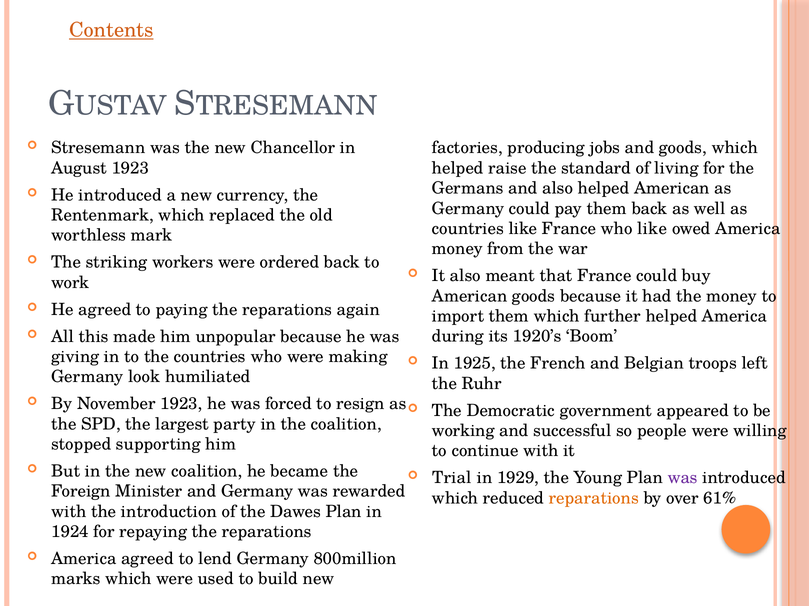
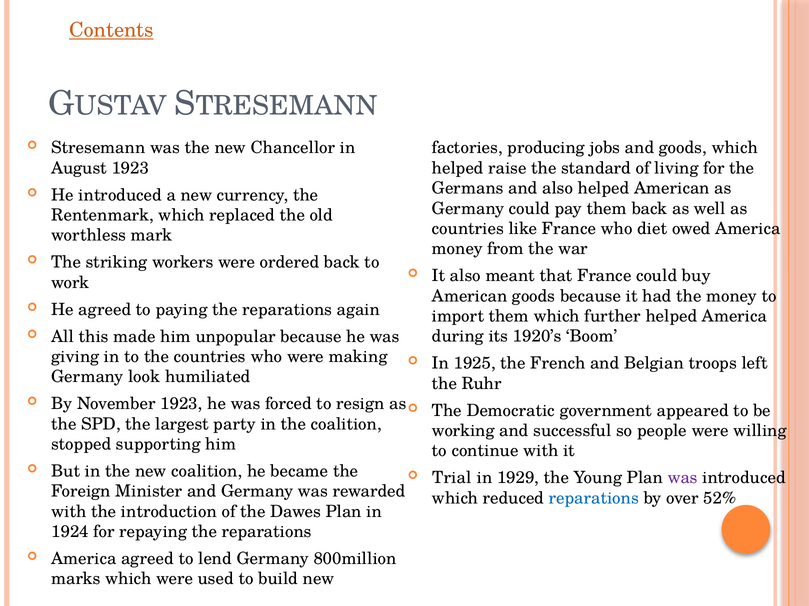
who like: like -> diet (652, 229)
reparations colour: orange -> blue (594, 499)
61%: 61% -> 52% (720, 499)
